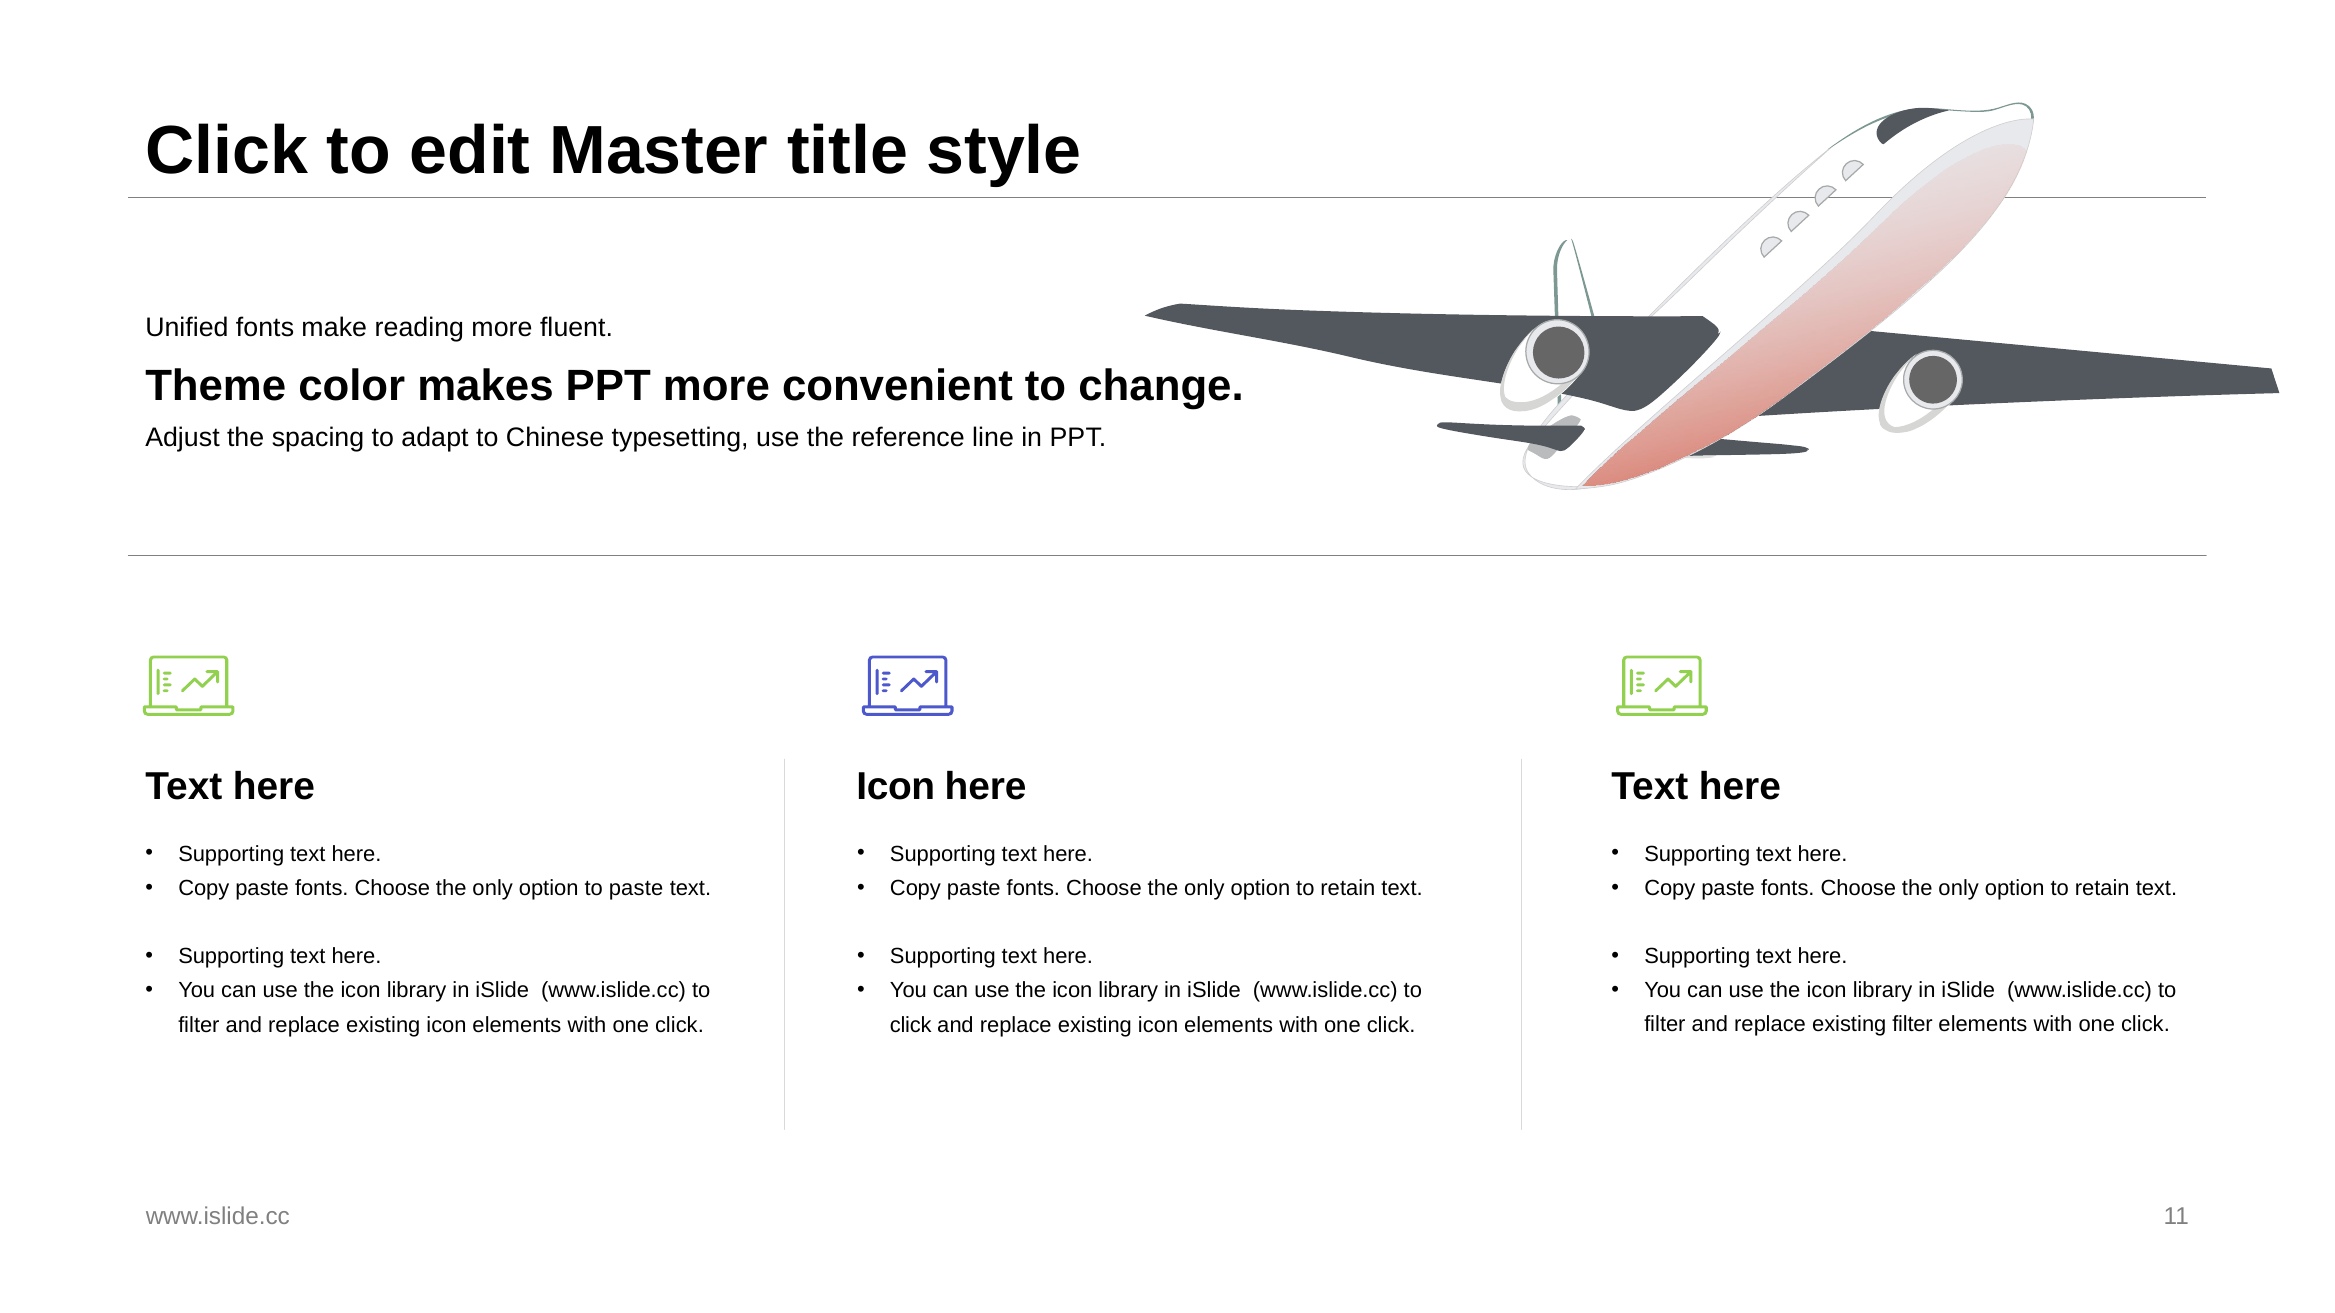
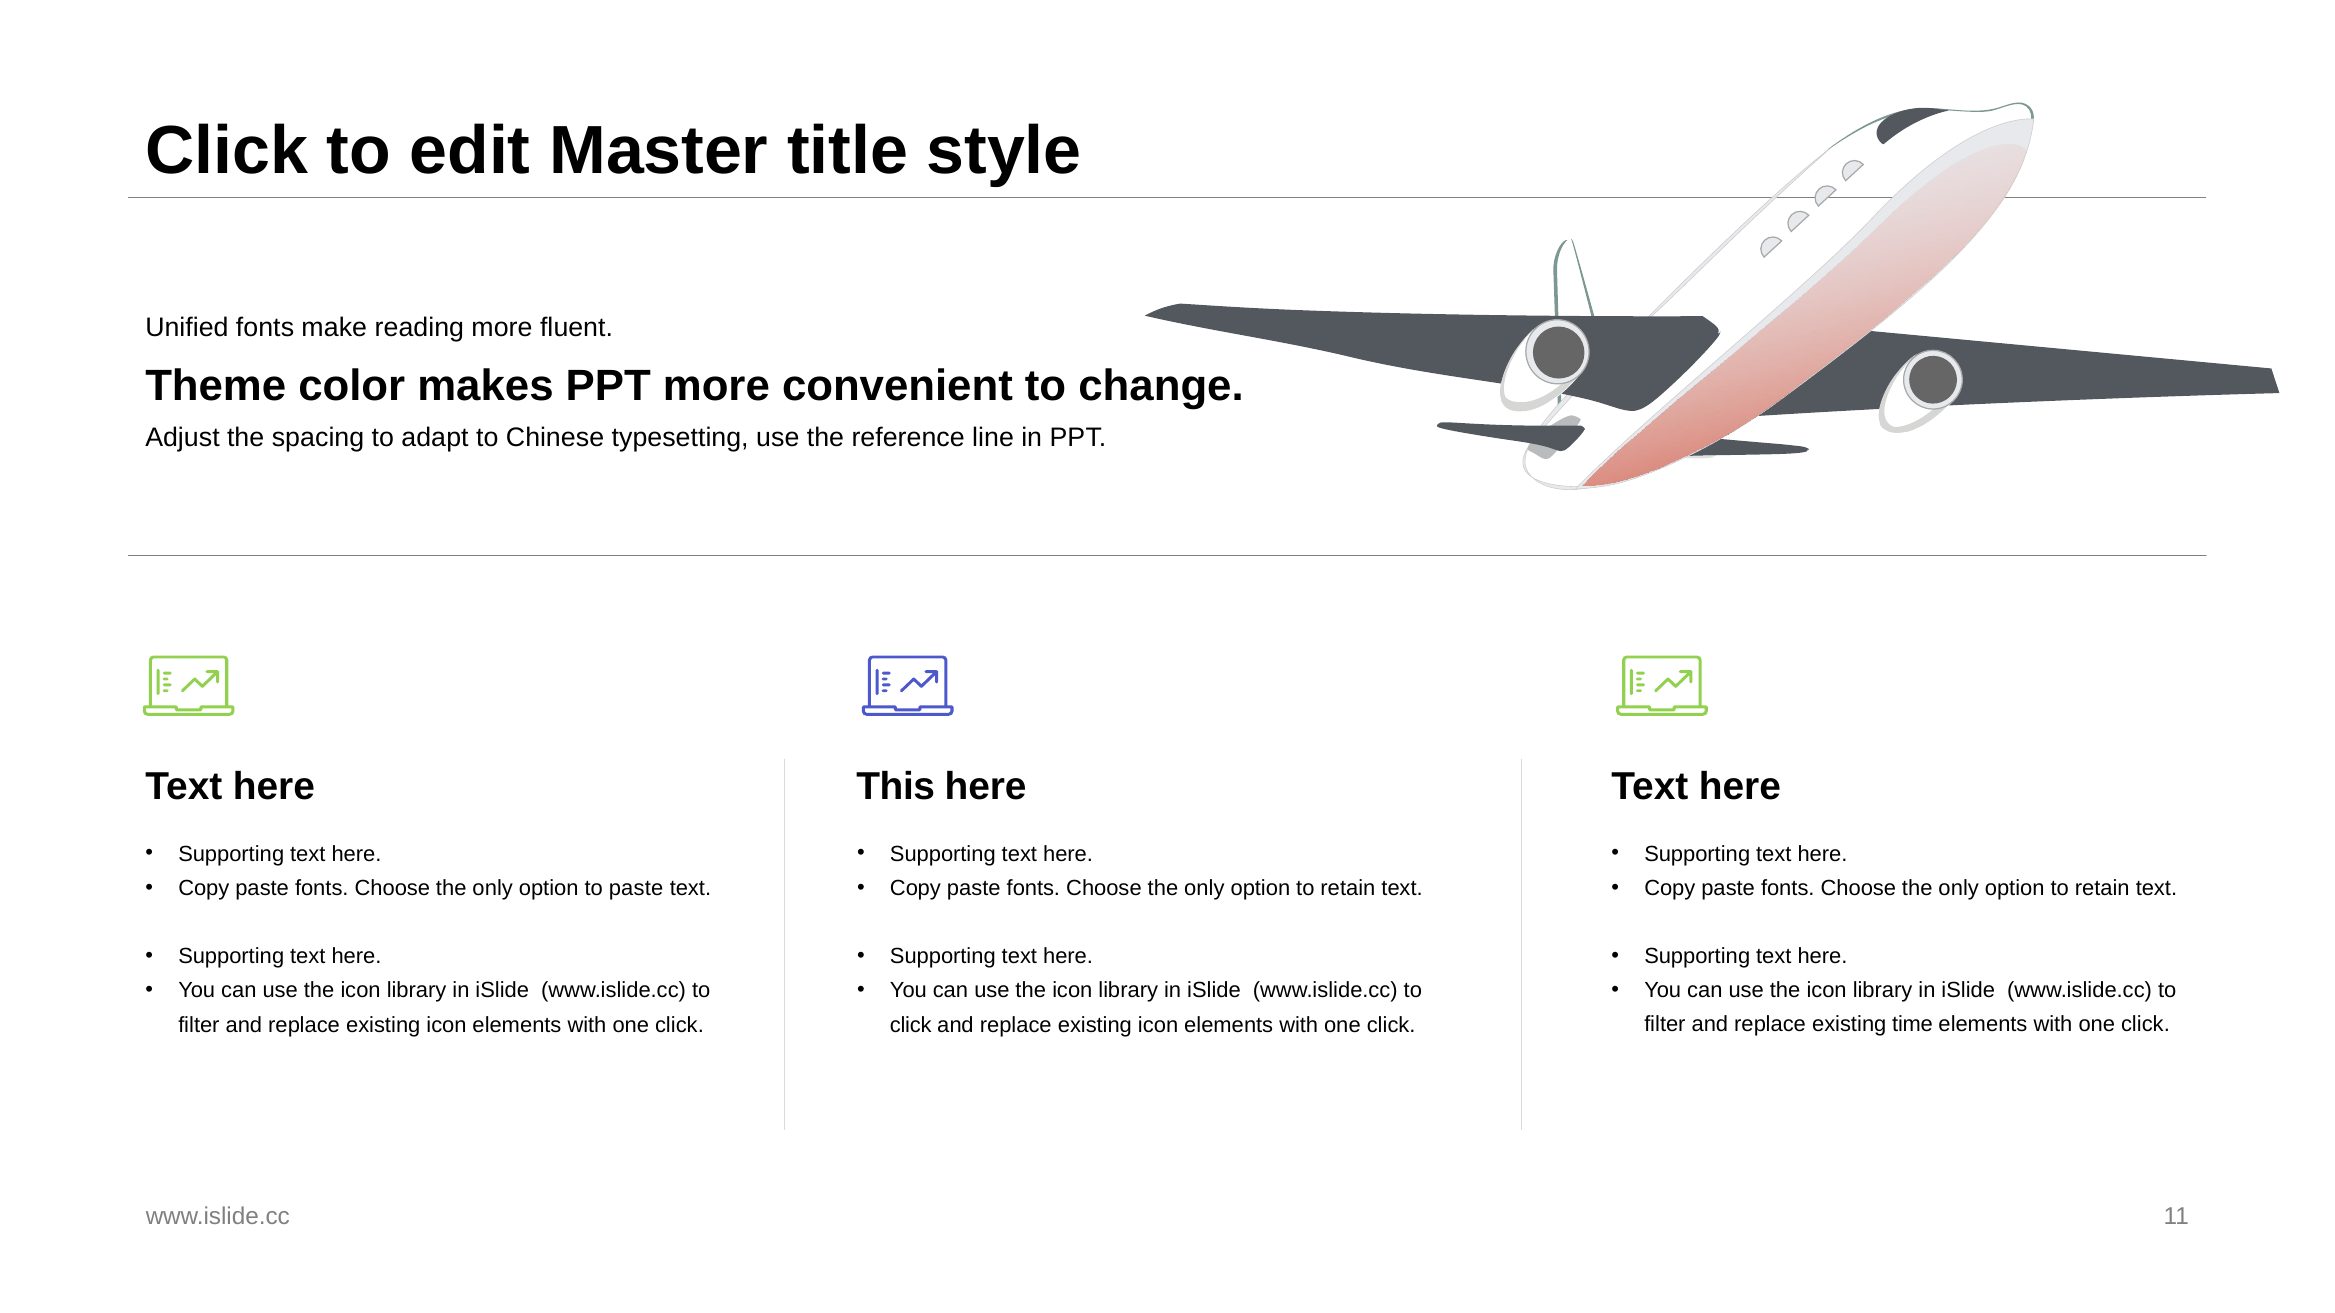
Icon: Icon -> This (896, 787)
existing filter: filter -> time (1913, 1025)
